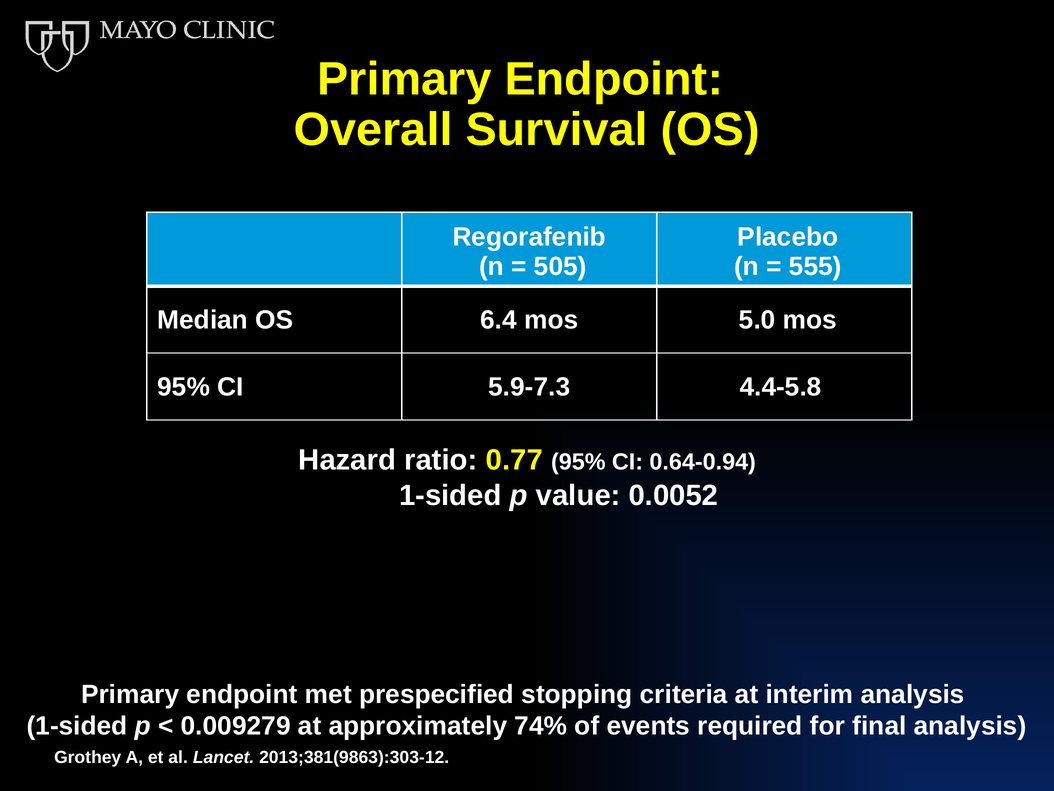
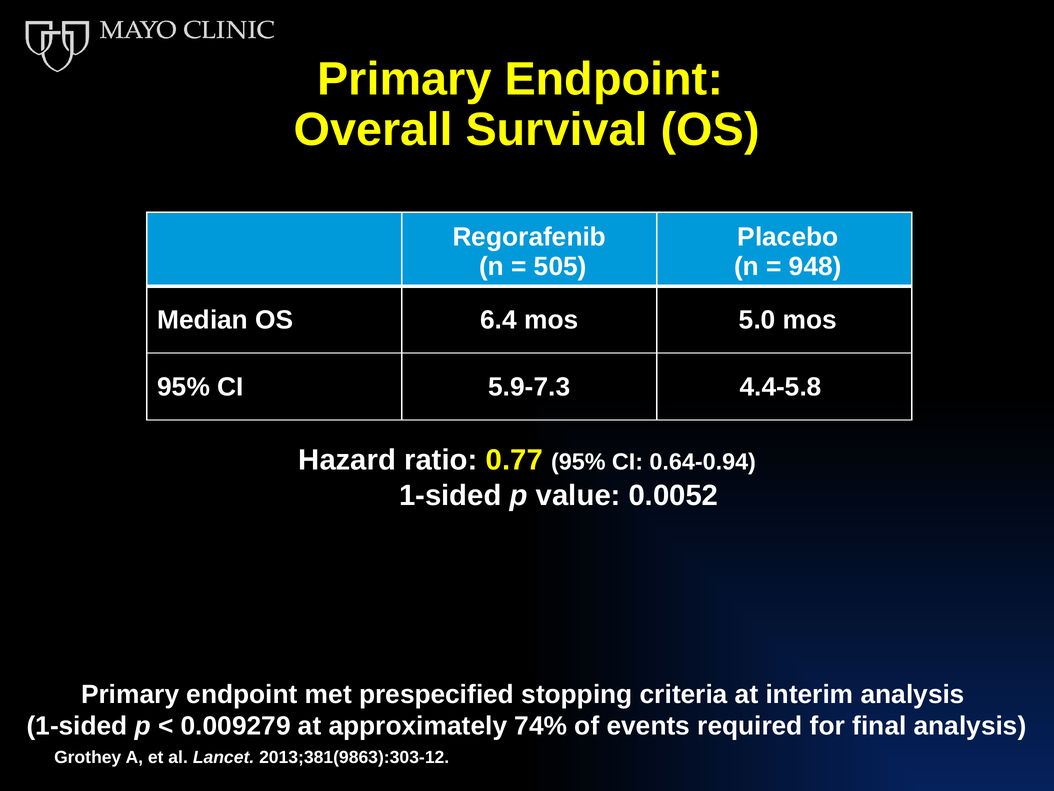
555: 555 -> 948 (815, 266)
